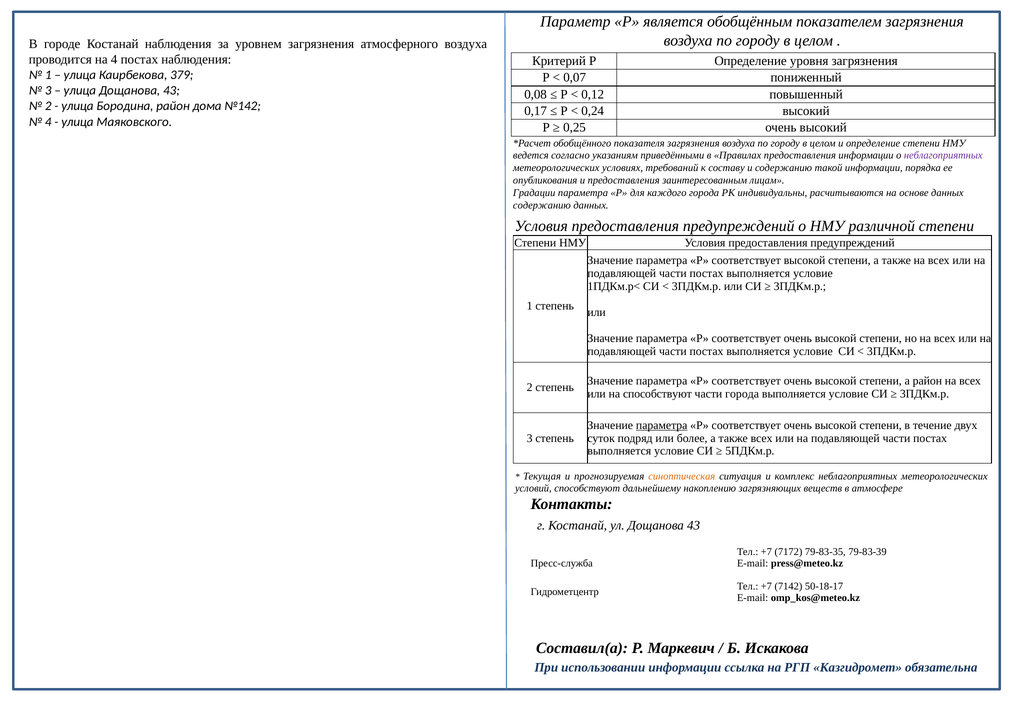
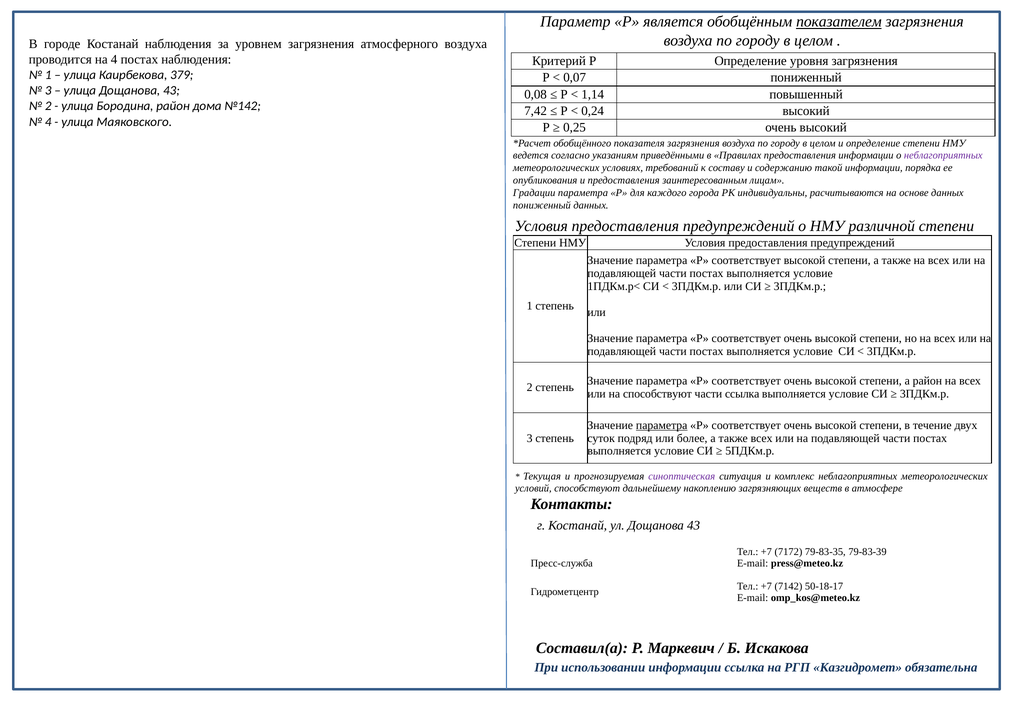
показателем underline: none -> present (839, 22)
0,12: 0,12 -> 1,14 (593, 94)
0,17: 0,17 -> 7,42 (536, 111)
содержанию: содержанию -> пониженный (542, 205)
части города: города -> ссылка (742, 394)
синоптическая colour: orange -> purple (682, 476)
